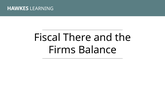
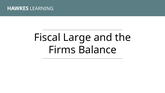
There: There -> Large (77, 37)
